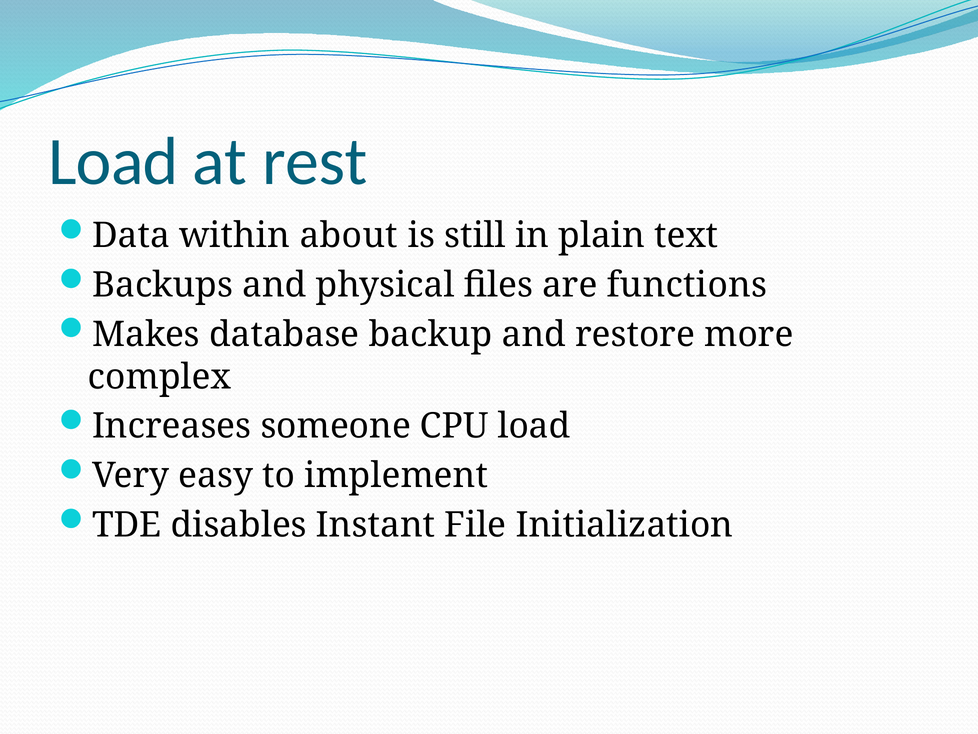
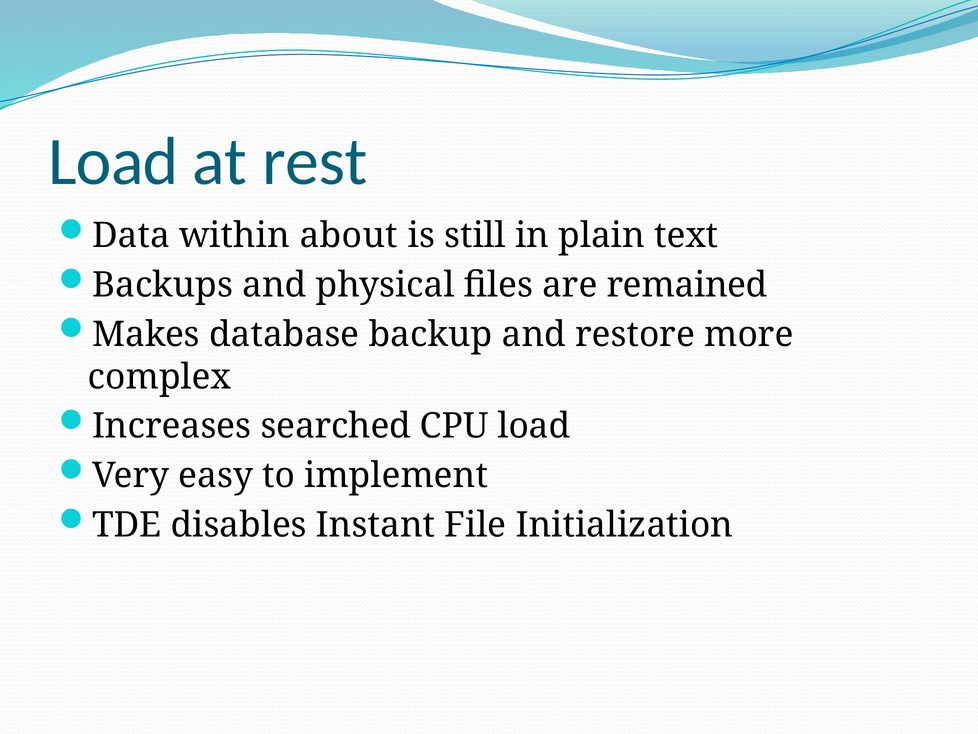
functions: functions -> remained (687, 285)
someone: someone -> searched (336, 426)
